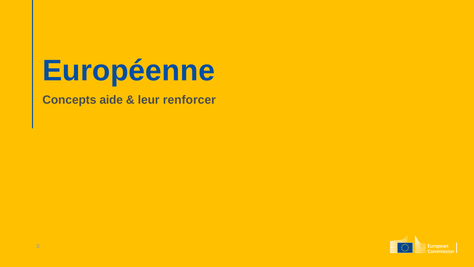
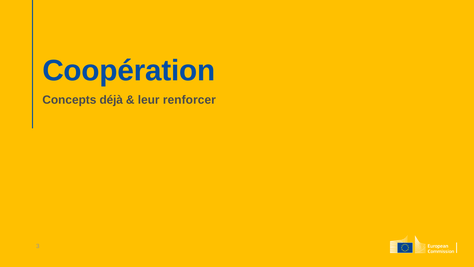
Européenne: Européenne -> Coopération (129, 71)
aide: aide -> déjà (111, 100)
